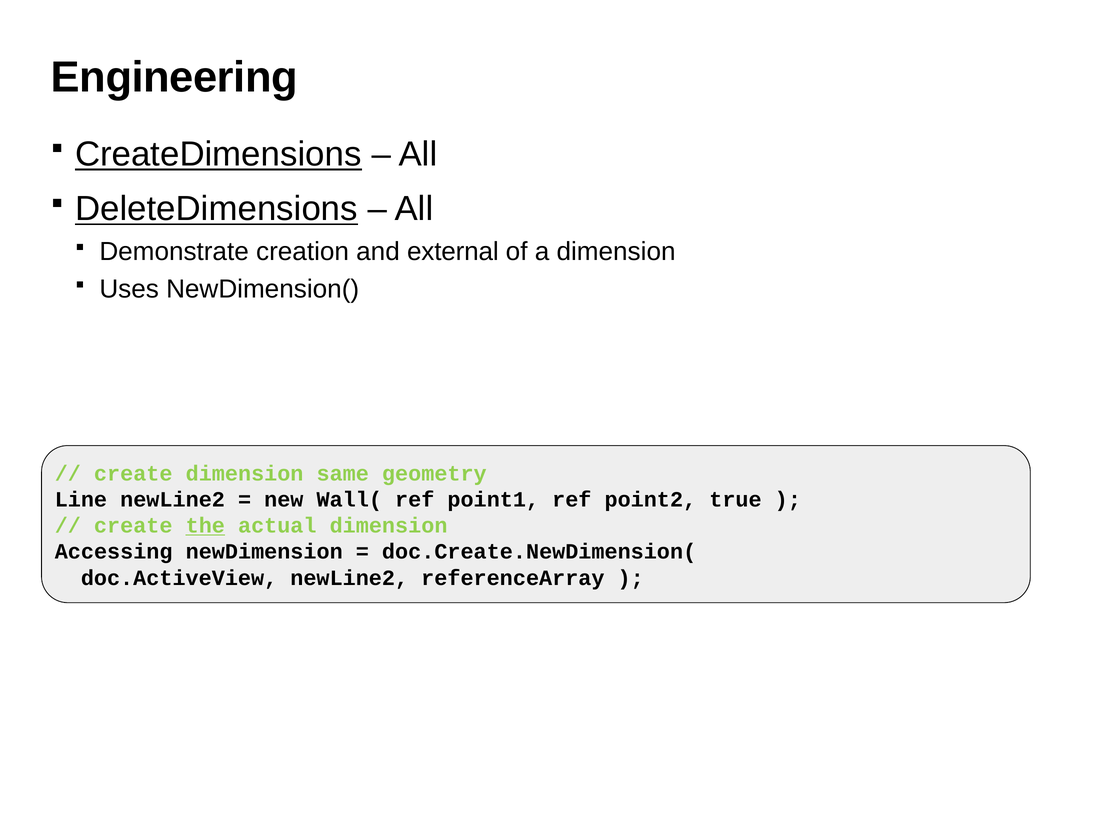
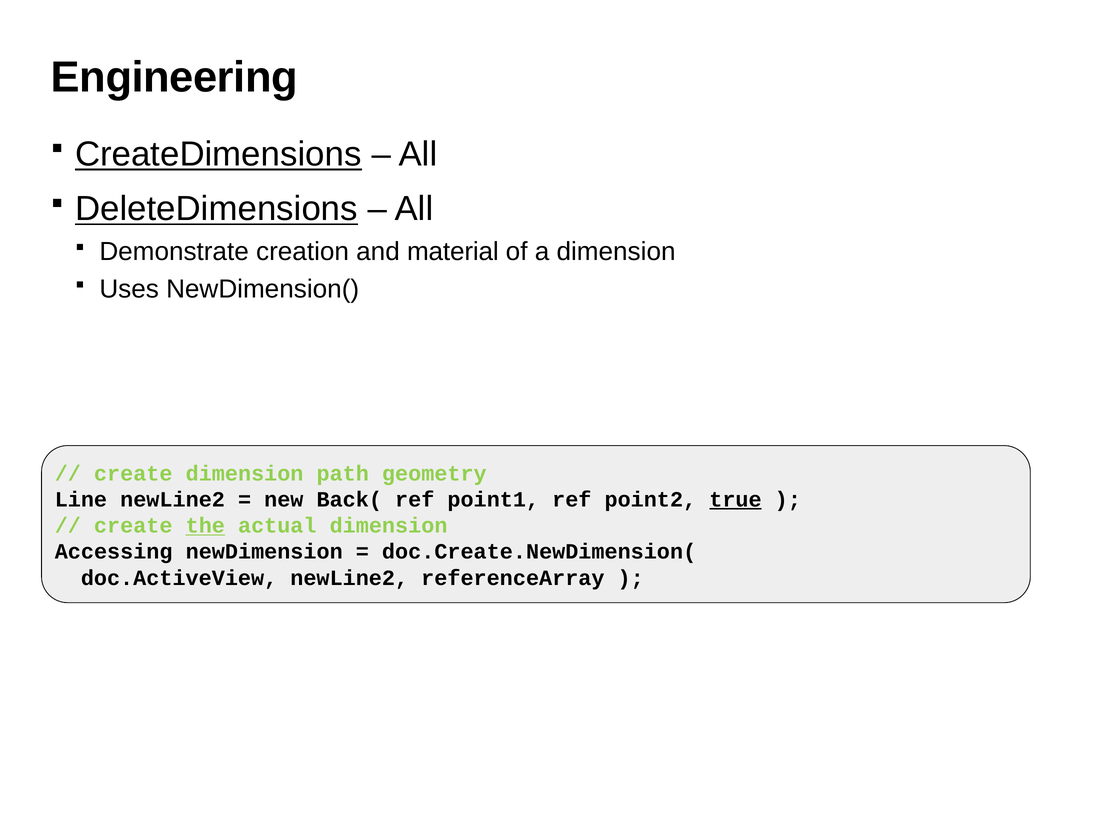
external: external -> material (453, 251)
same: same -> path (343, 473)
Wall(: Wall( -> Back( (349, 500)
true underline: none -> present (735, 500)
